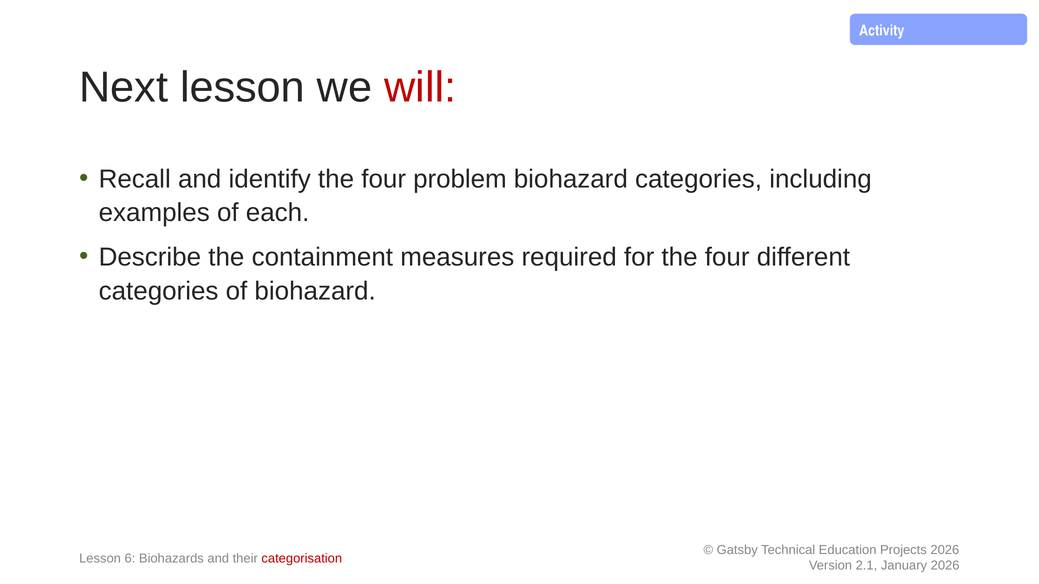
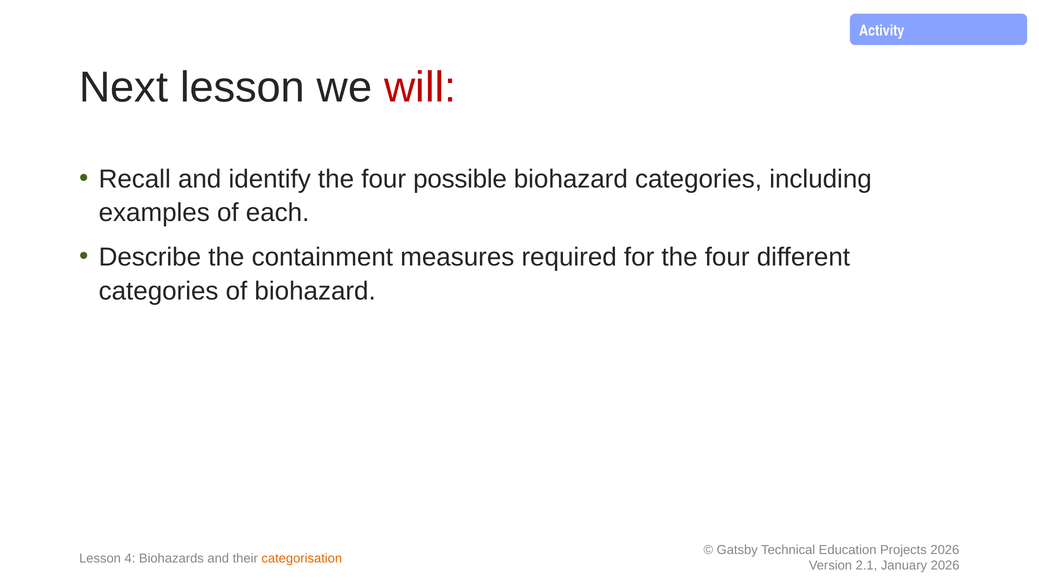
problem: problem -> possible (460, 179)
6: 6 -> 4 (130, 559)
categorisation colour: red -> orange (302, 559)
